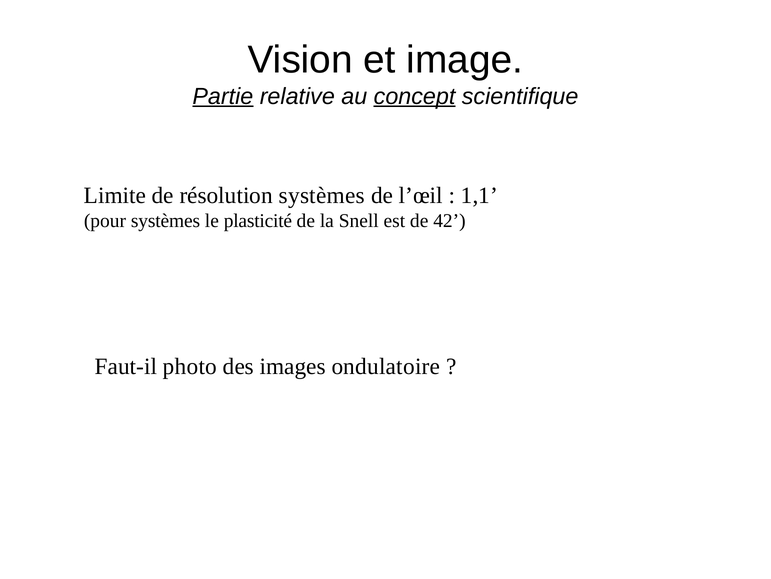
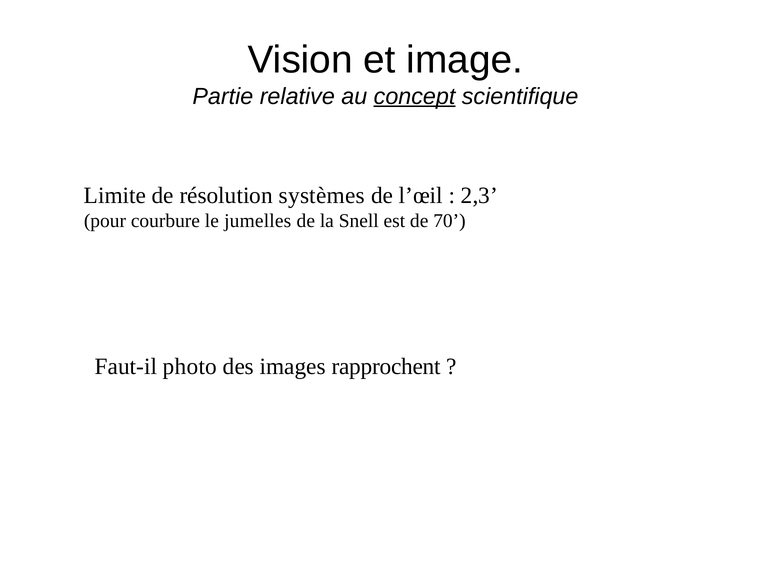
Partie underline: present -> none (223, 96)
1,1: 1,1 -> 2,3 (479, 195)
pour systèmes: systèmes -> courbure (165, 221)
plasticité: plasticité -> jumelles (258, 221)
42: 42 -> 70 (449, 221)
ondulatoire: ondulatoire -> rapprochent (386, 366)
